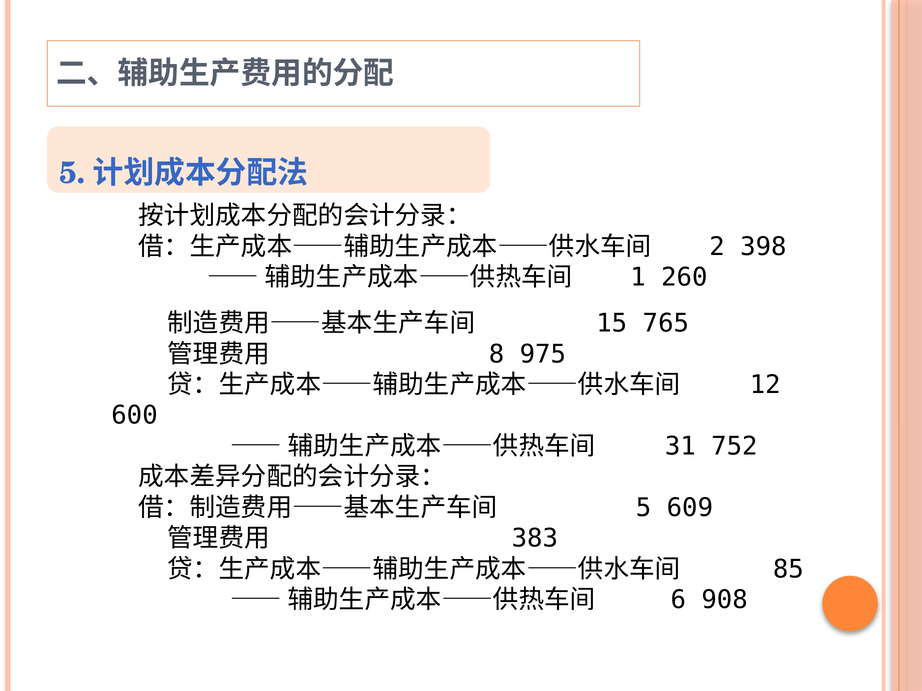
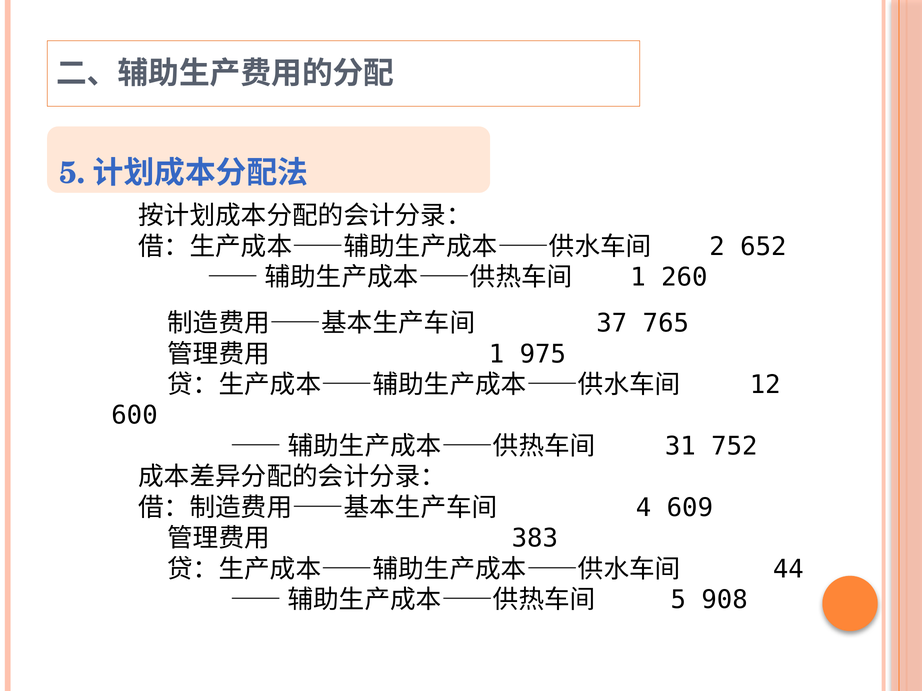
398: 398 -> 652 (763, 247)
15: 15 -> 37 (612, 324)
8: 8 -> 1 (496, 354)
5: 5 -> 4 (644, 508)
85: 85 -> 44 (788, 570)
6: 6 -> 5 (678, 600)
